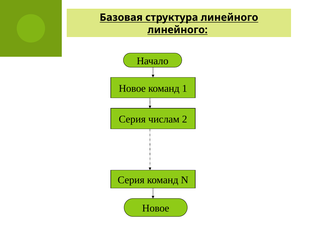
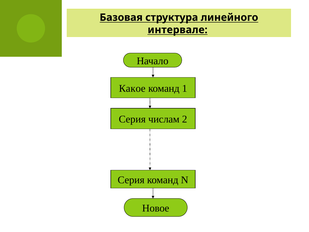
линейного: линейного -> интервале (178, 30)
Новое: Новое -> Какое (132, 88)
